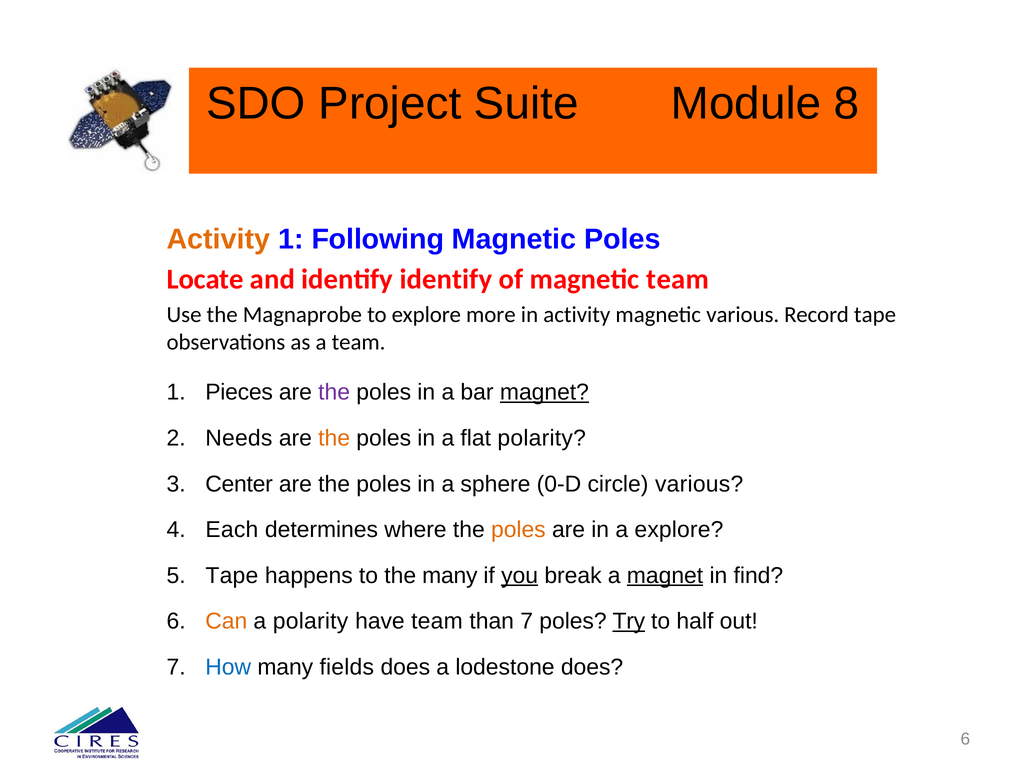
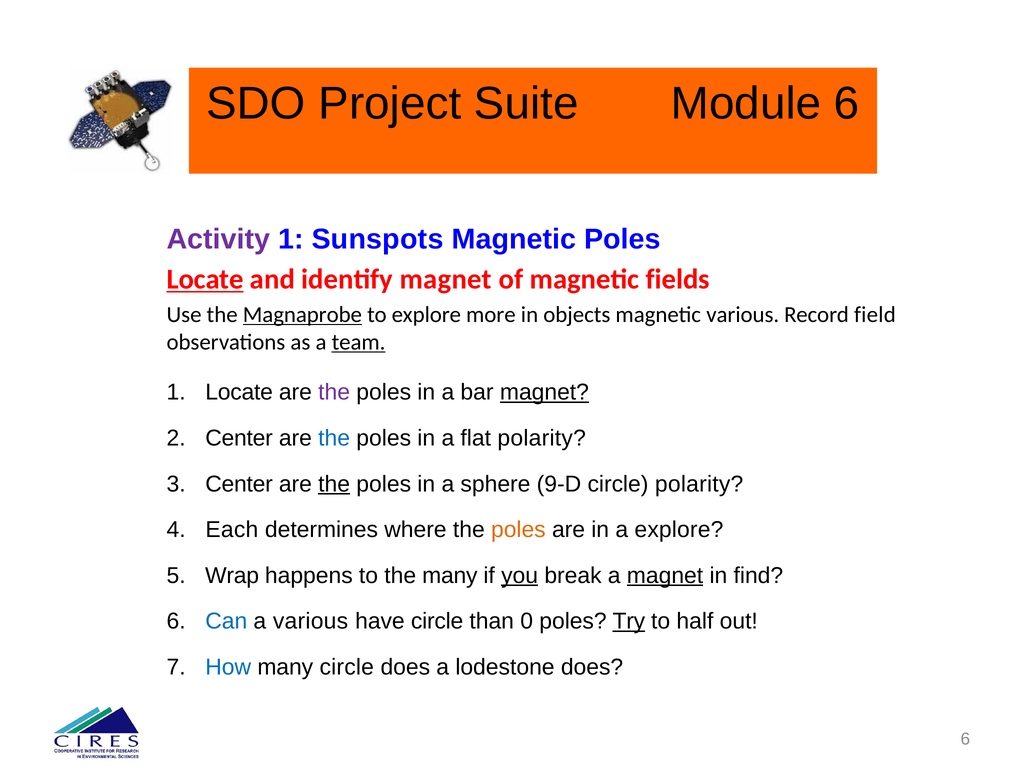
8: 8 -> 6 (847, 104)
Activity colour: orange -> purple (218, 239)
Following: Following -> Sunspots (378, 239)
Locate underline: none -> present (205, 279)
identify identify: identify -> magnet (446, 279)
magnetic team: team -> fields (678, 279)
Magnaprobe underline: none -> present (302, 315)
in activity: activity -> objects (577, 315)
Record tape: tape -> field (875, 315)
team underline: none -> present (359, 342)
1 Pieces: Pieces -> Locate (239, 392)
2 Needs: Needs -> Center (239, 438)
the colour: orange -> blue (334, 438)
the underline: none -> present (334, 484)
0-D: 0-D -> 9-D (559, 484)
circle various: various -> polarity (699, 484)
Tape: Tape -> Wrap (232, 576)
Can colour: orange -> blue (226, 621)
a polarity: polarity -> various (311, 621)
have team: team -> circle (437, 621)
than 7: 7 -> 0 (527, 621)
many fields: fields -> circle (347, 667)
